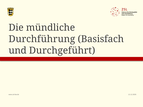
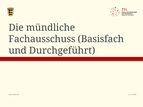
Durchführung: Durchführung -> Fachausschuss (42, 39)
